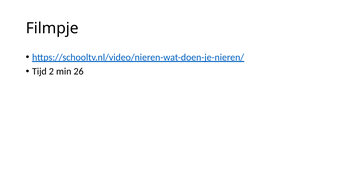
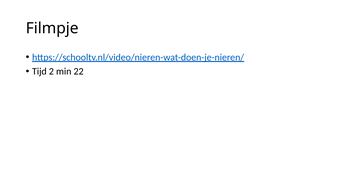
26: 26 -> 22 (79, 72)
